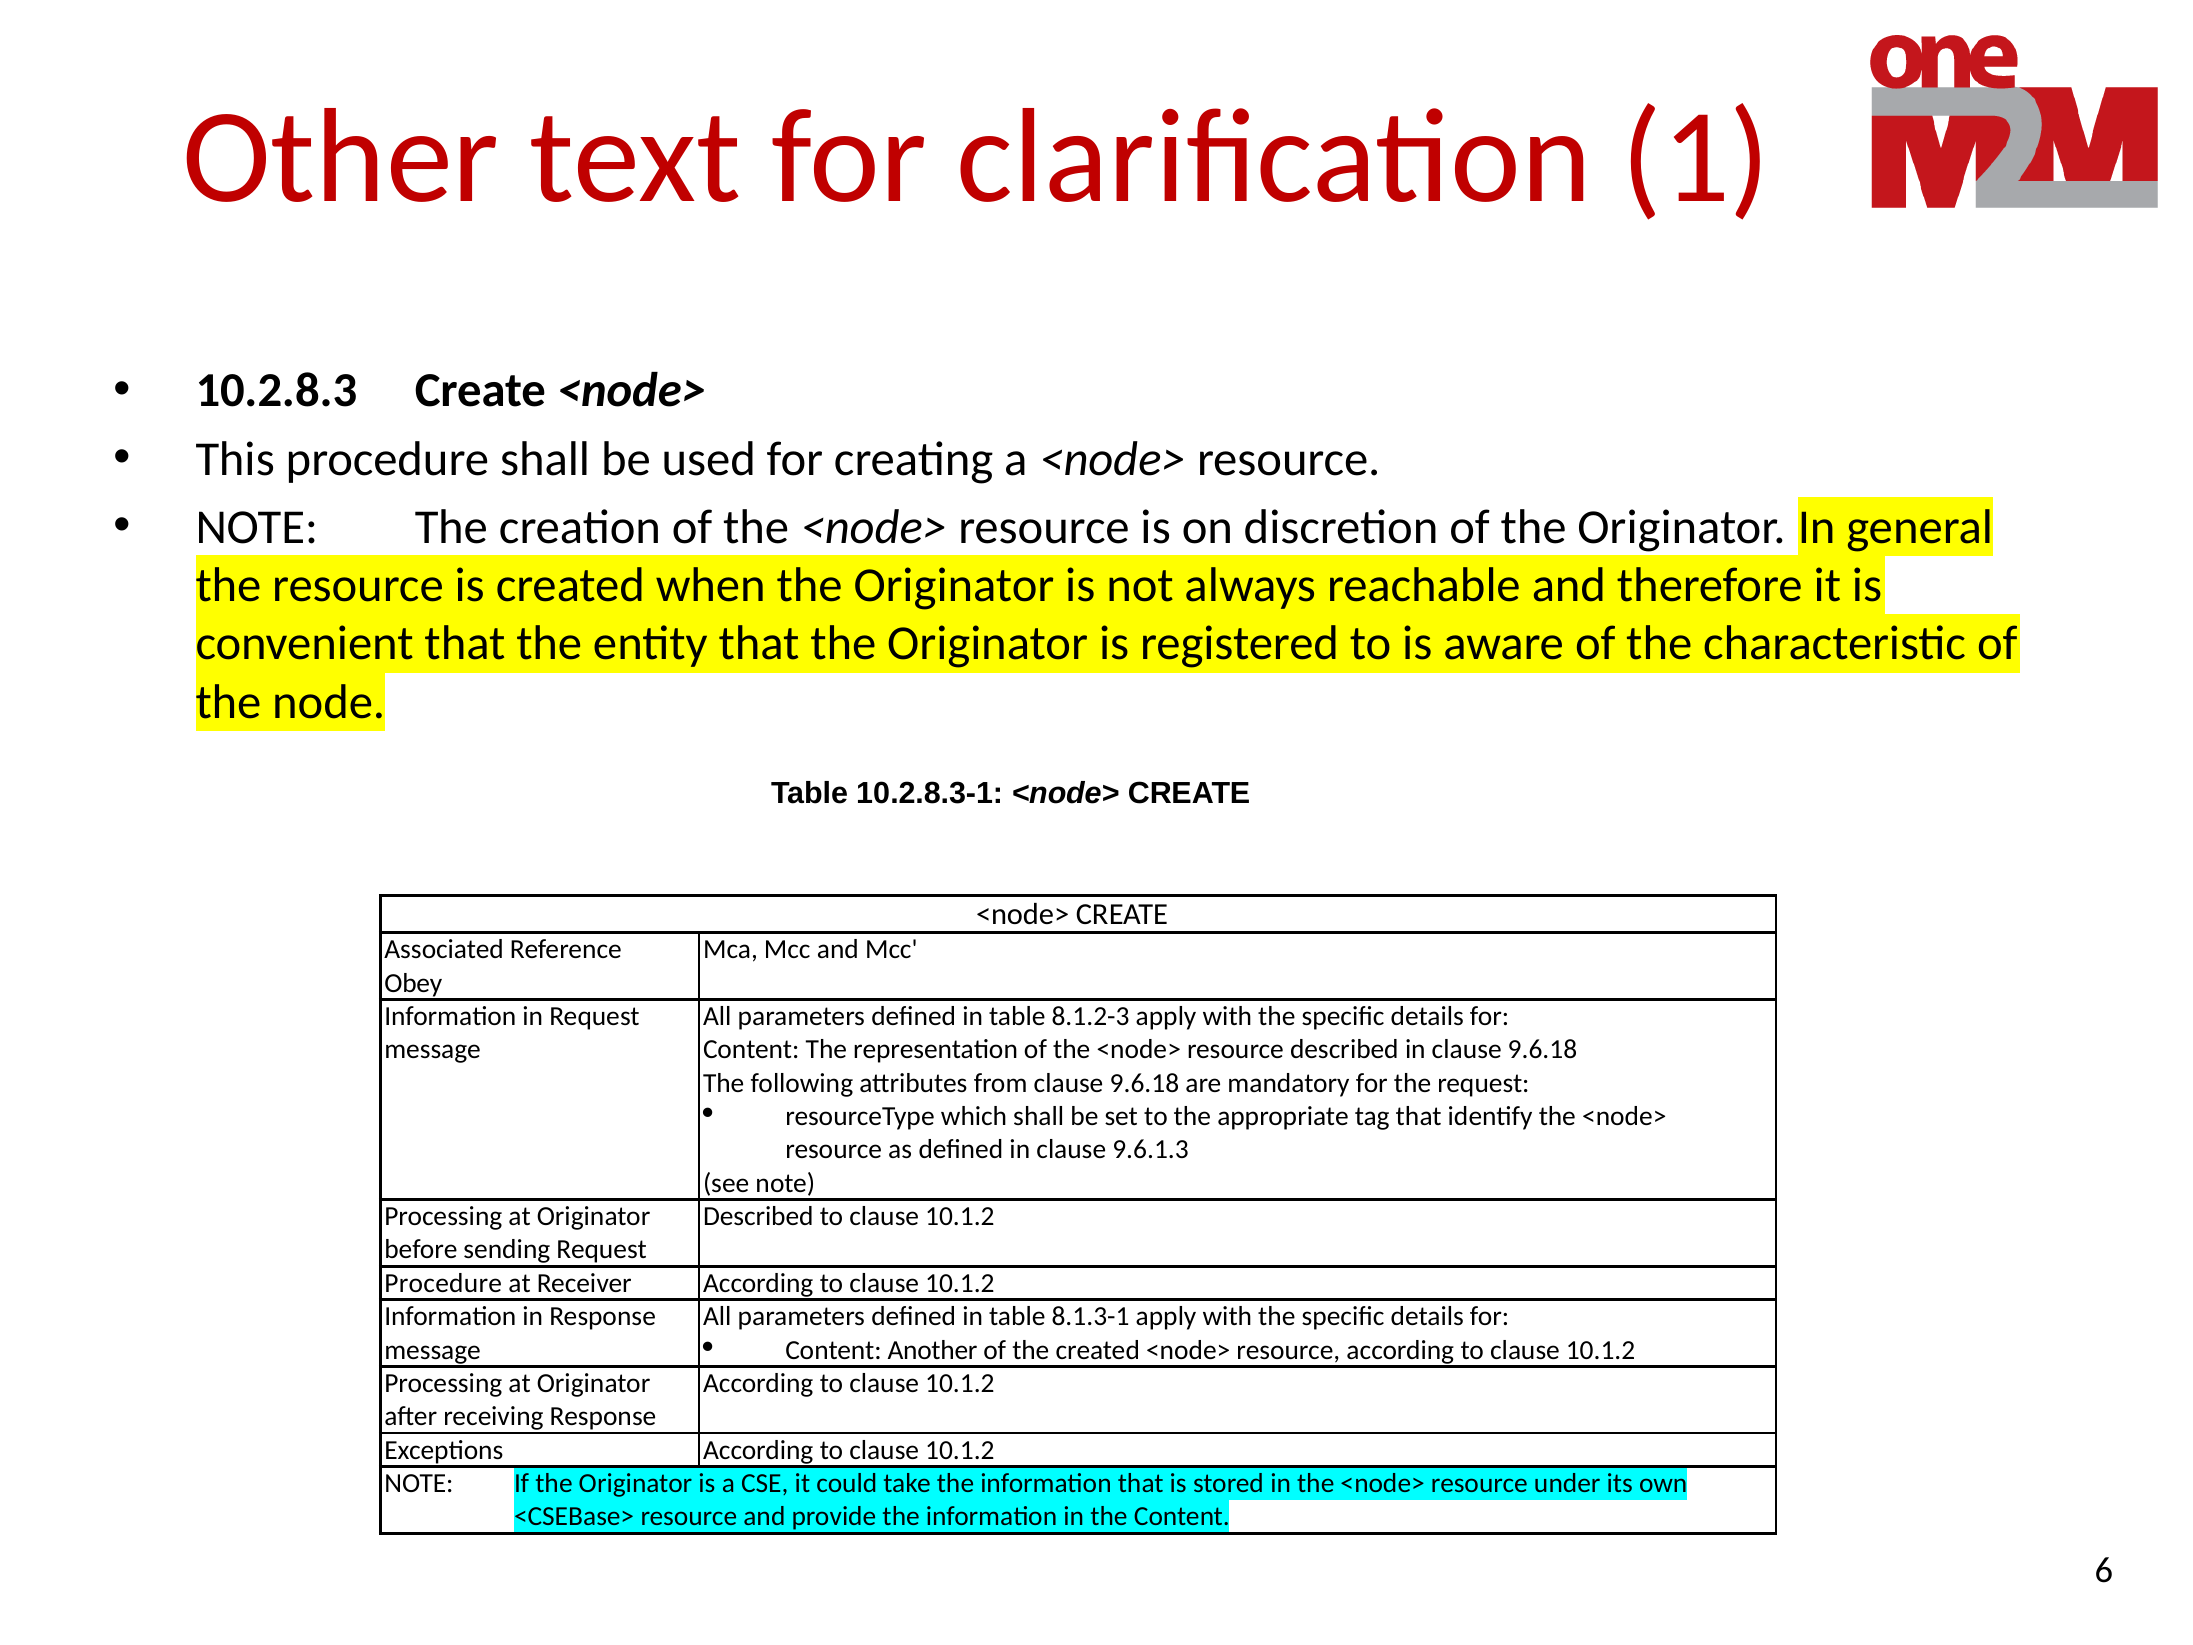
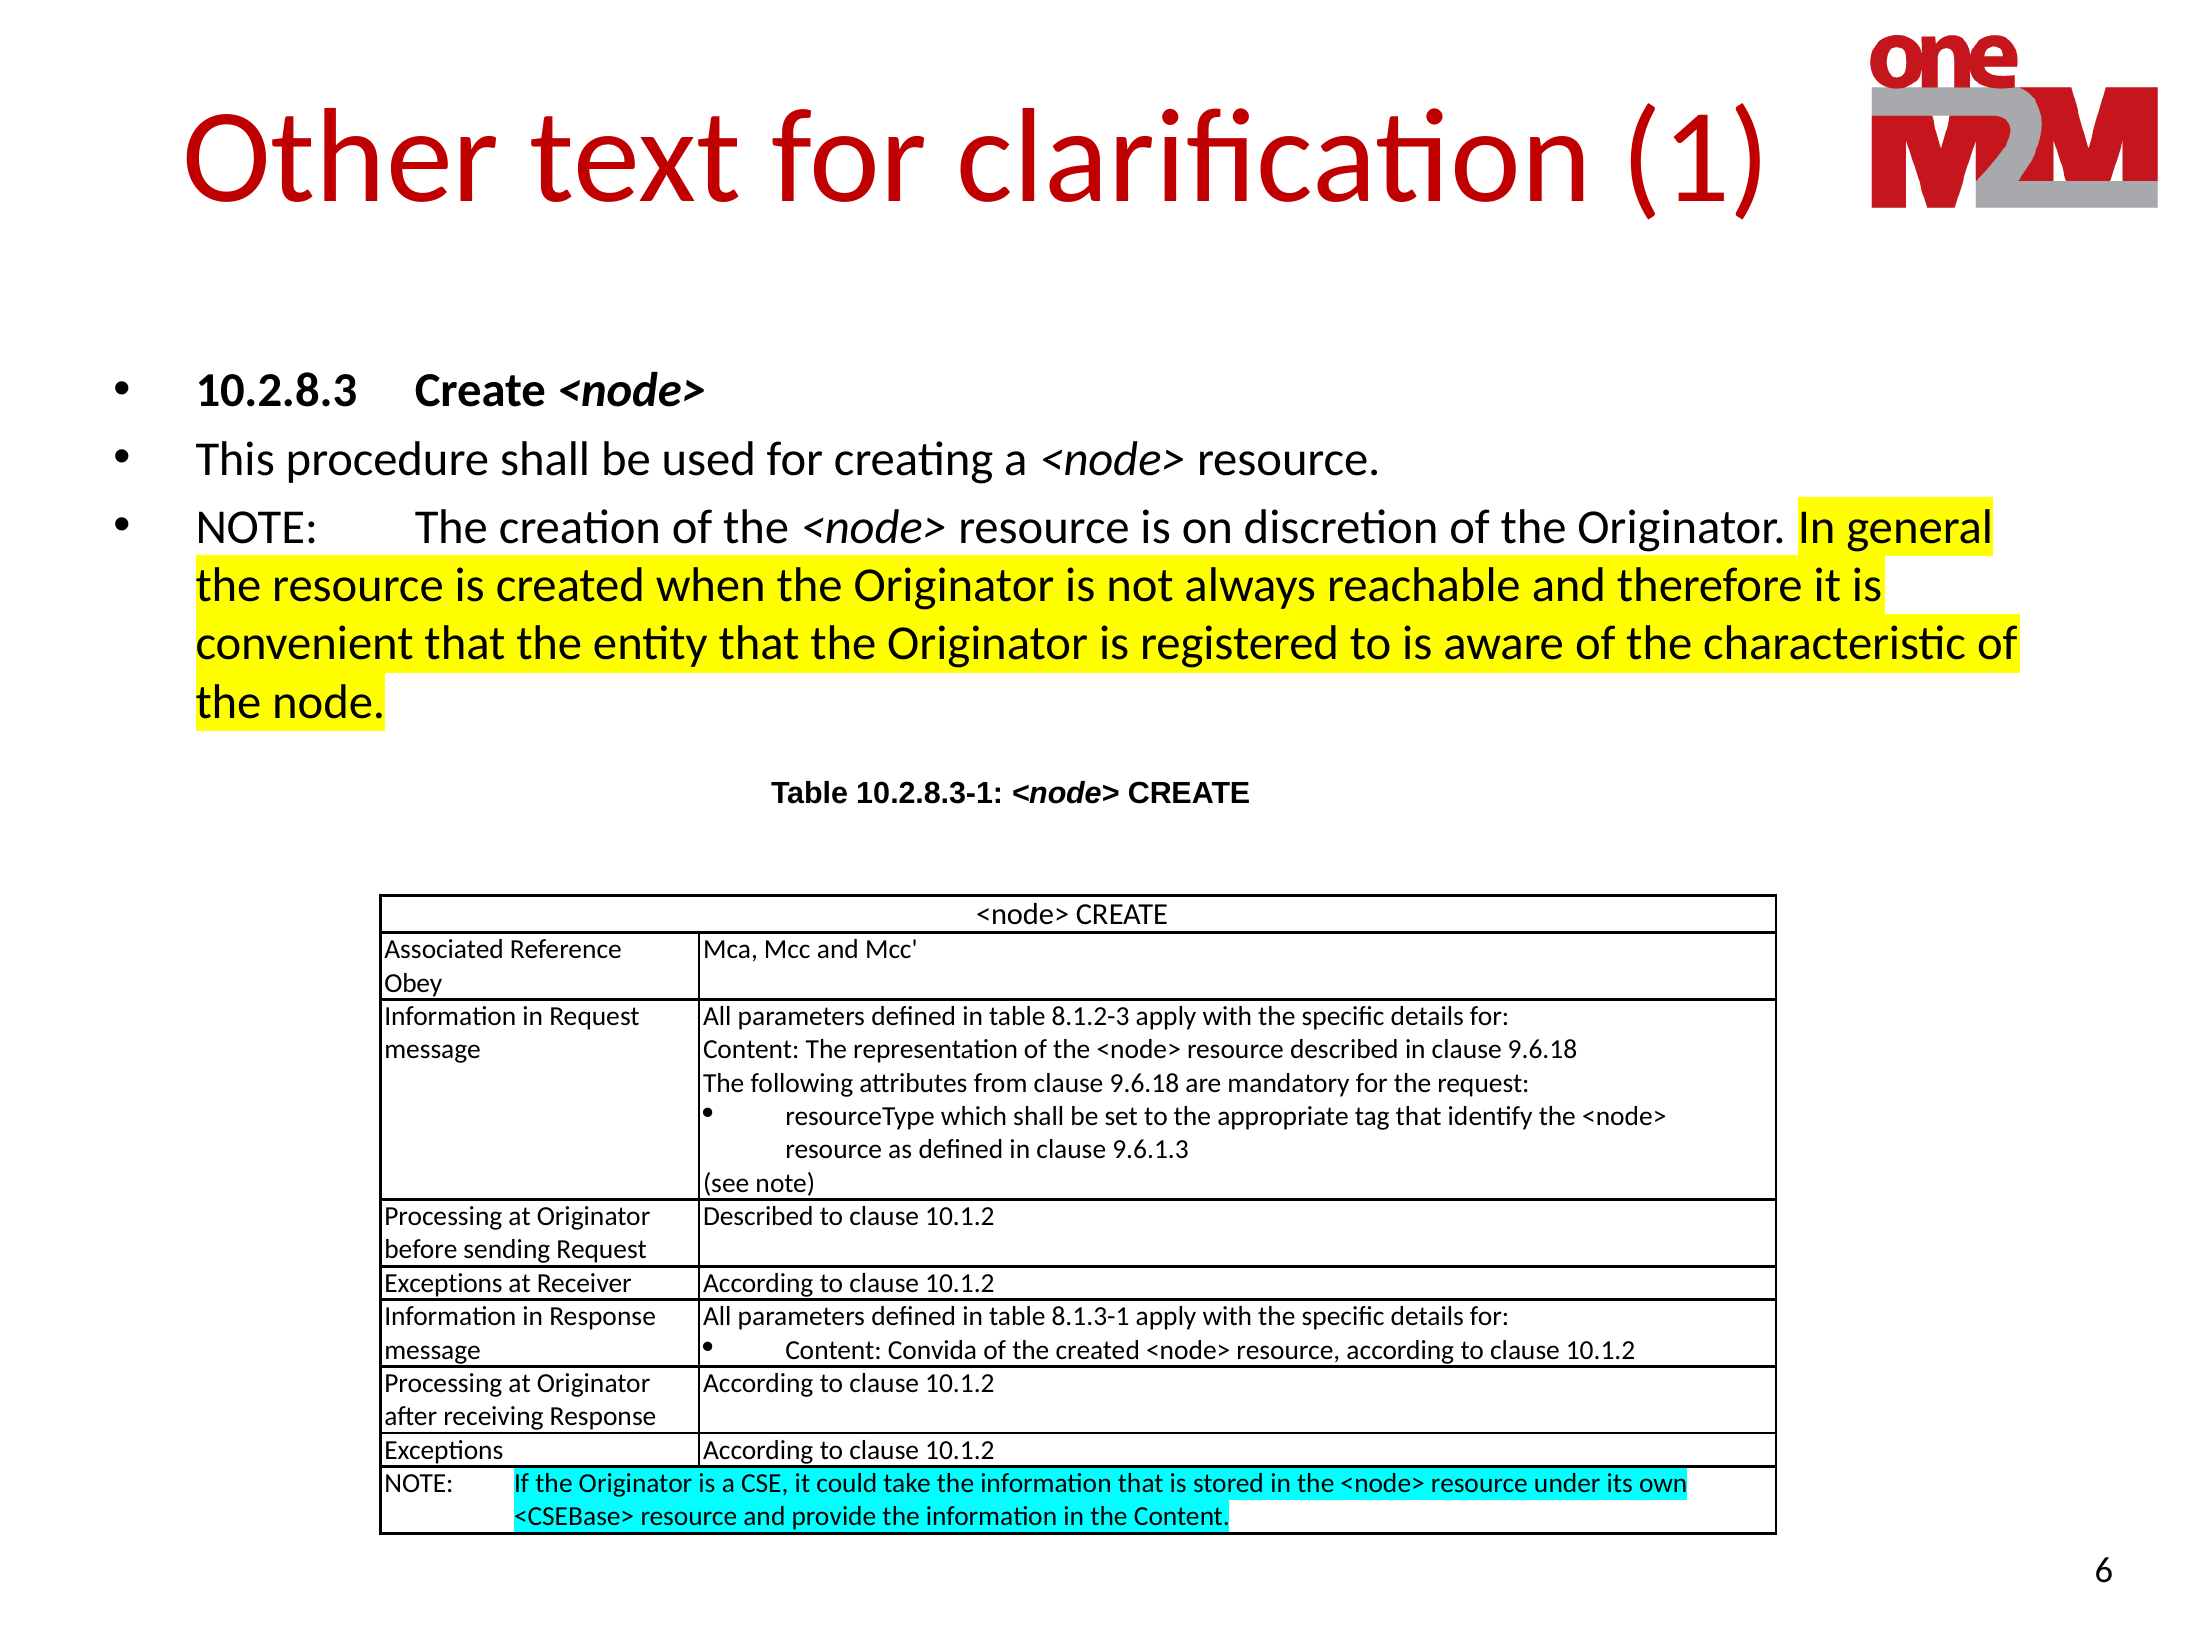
Procedure: Procedure -> Exceptions (444, 1283)
Another: Another -> Convida (932, 1350)
